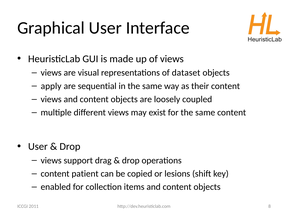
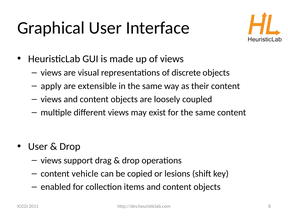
dataset: dataset -> discrete (186, 73)
sequential: sequential -> extensible (97, 86)
patient: patient -> vehicle (85, 174)
